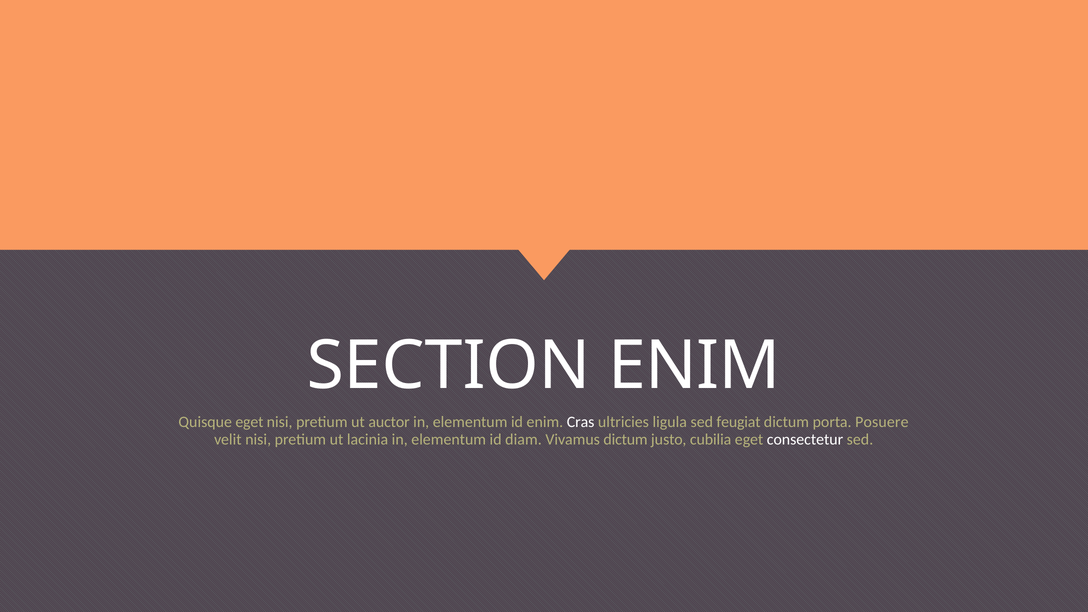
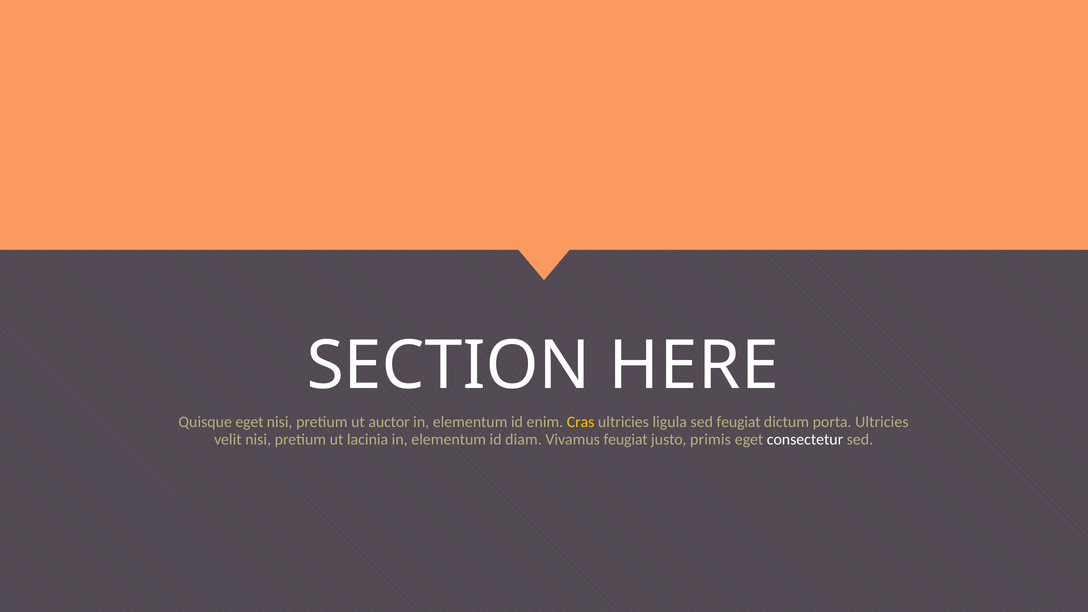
SECTION ENIM: ENIM -> HERE (694, 366)
Cras colour: white -> yellow (581, 422)
porta Posuere: Posuere -> Ultricies (882, 422)
Vivamus dictum: dictum -> feugiat (626, 439)
cubilia: cubilia -> primis (711, 439)
